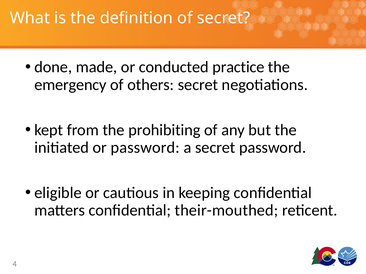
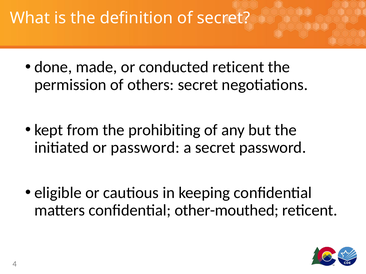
conducted practice: practice -> reticent (238, 67)
emergency: emergency -> permission (70, 85)
their-mouthed: their-mouthed -> other-mouthed (227, 211)
